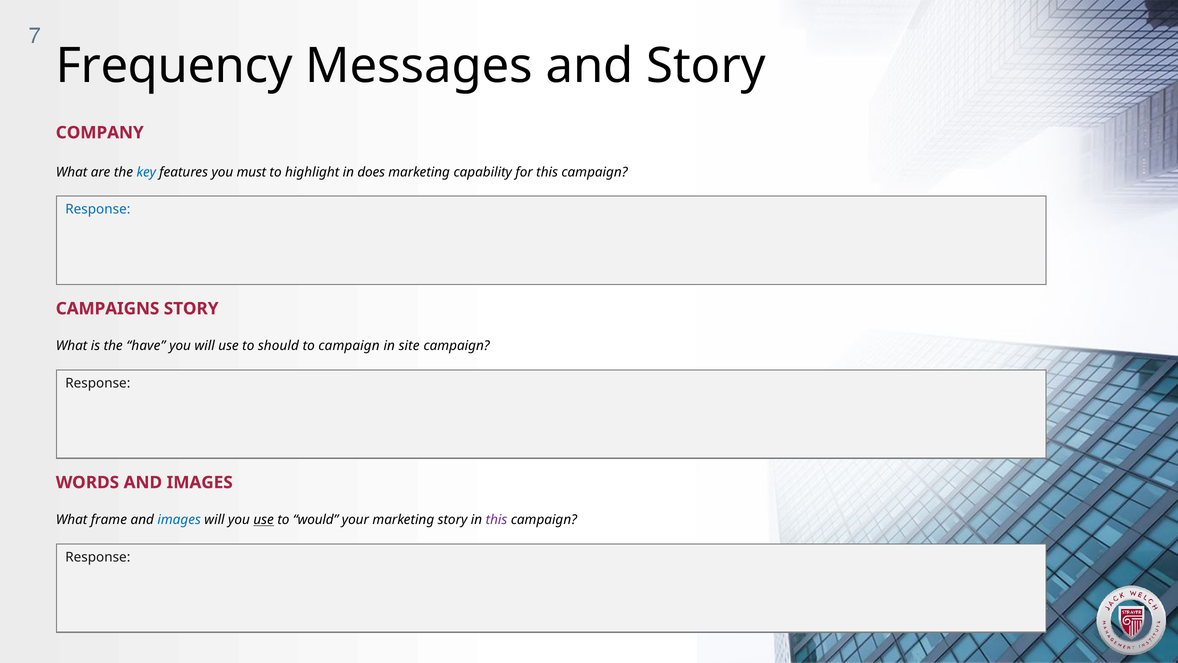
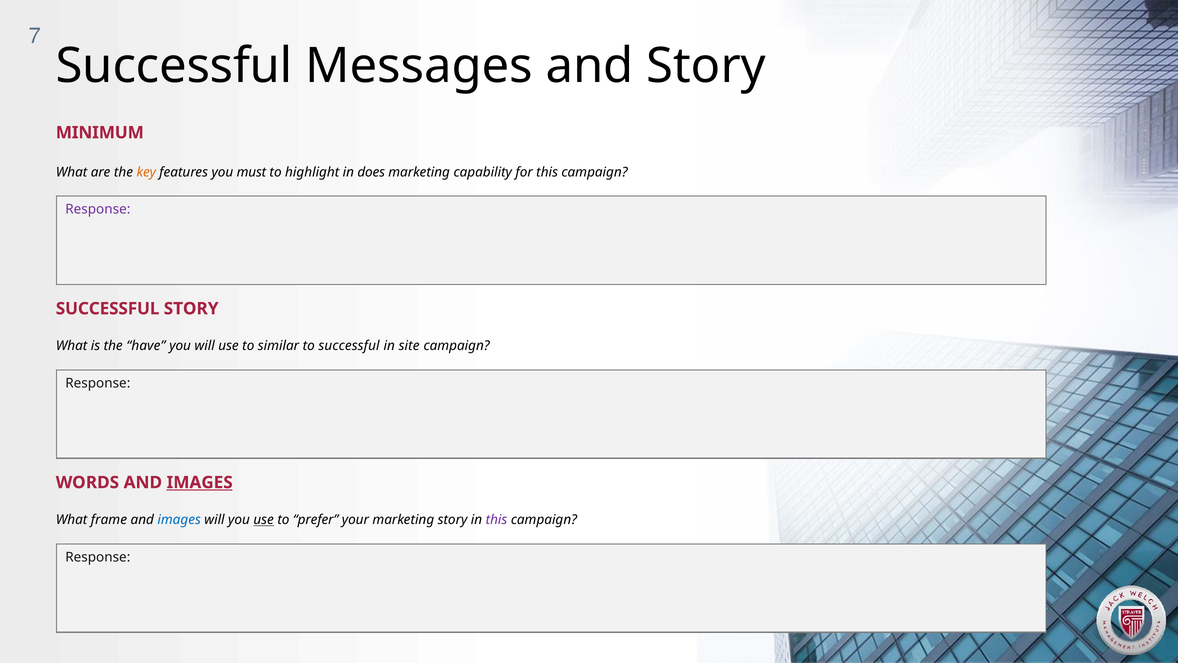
Frequency: Frequency -> Successful (174, 66)
COMPANY: COMPANY -> MINIMUM (100, 133)
key colour: blue -> orange (146, 172)
Response colour: blue -> purple (98, 209)
CAMPAIGNS: CAMPAIGNS -> SUCCESSFUL (108, 308)
should: should -> similar (278, 346)
to campaign: campaign -> successful (349, 346)
IMAGES underline: none -> present (200, 482)
would: would -> prefer (316, 520)
